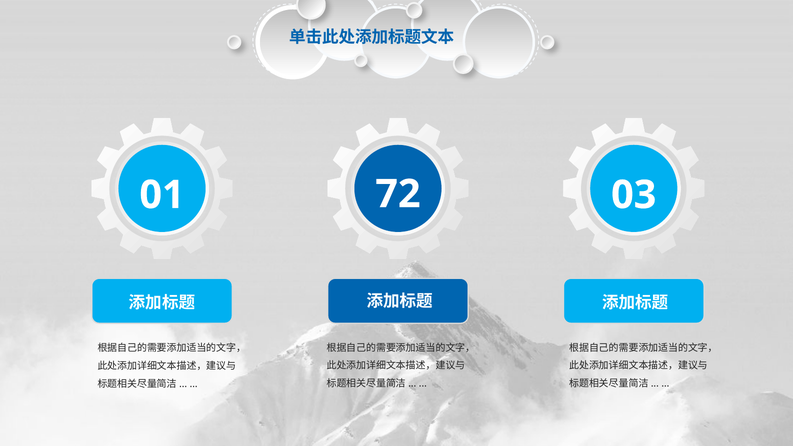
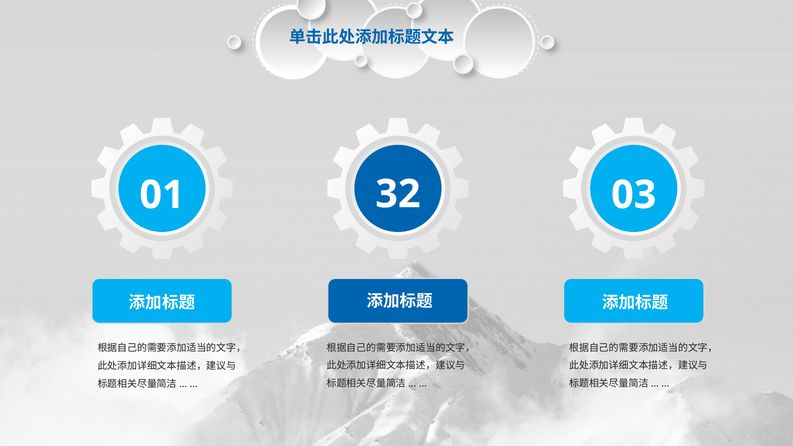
72: 72 -> 32 (398, 194)
